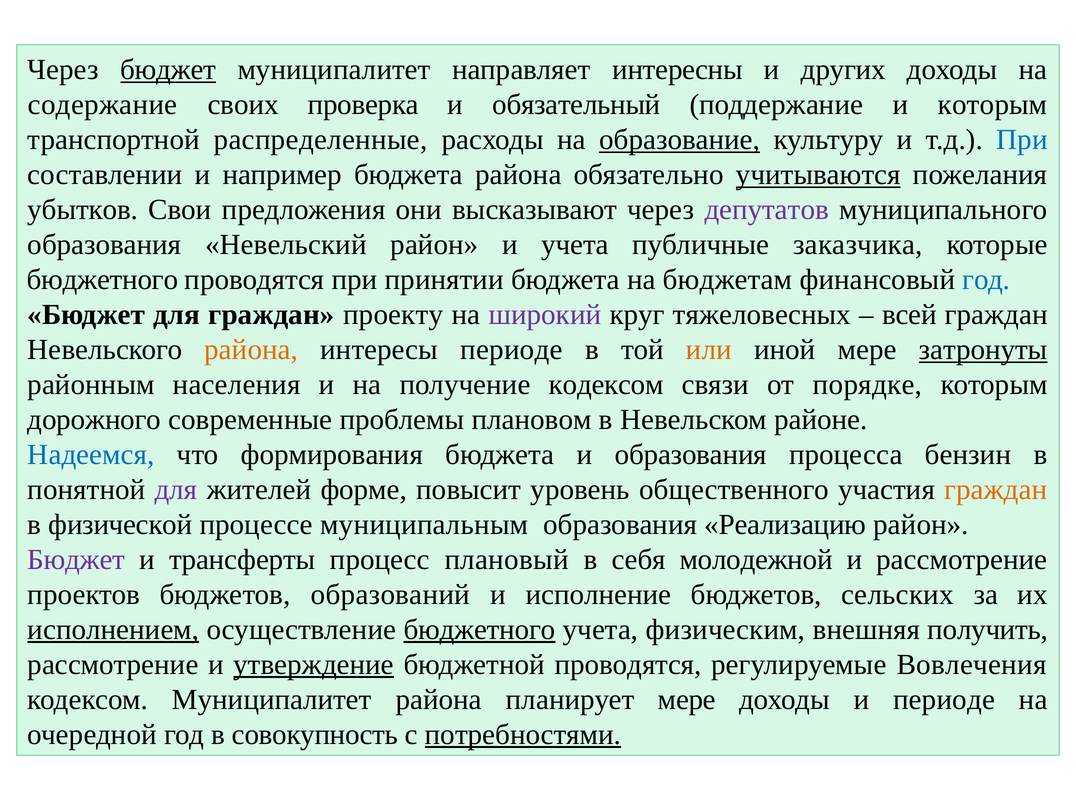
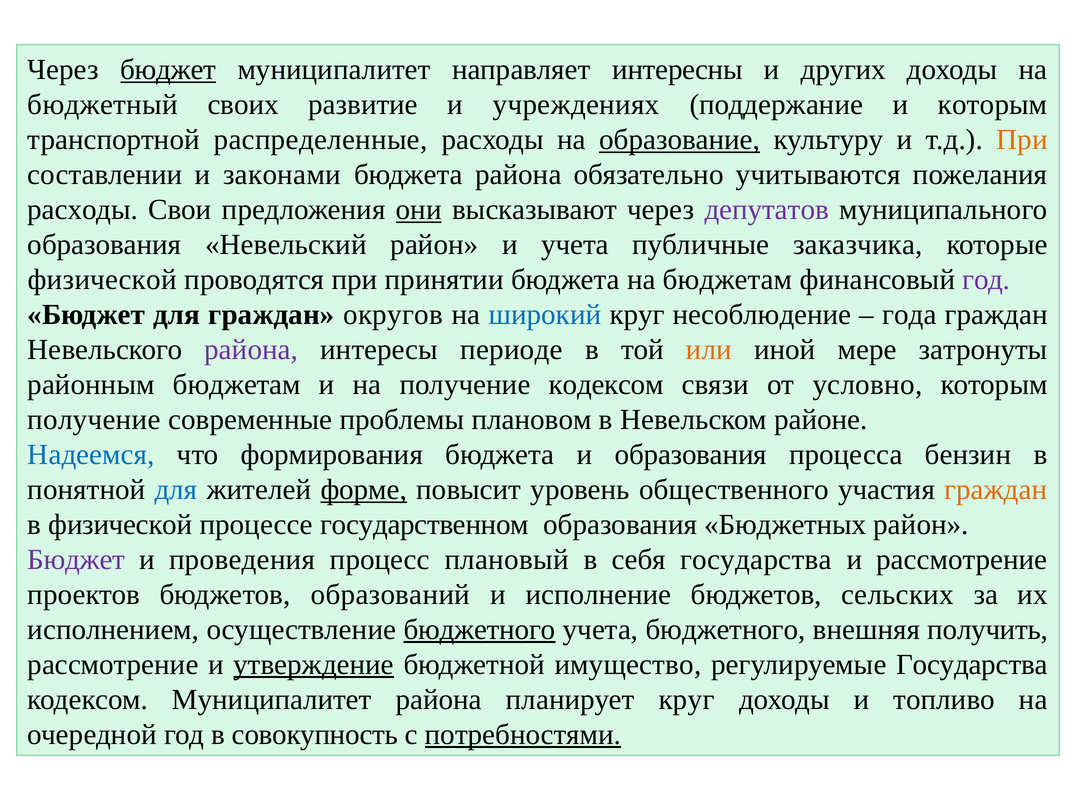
содержание: содержание -> бюджетный (103, 105)
проверка: проверка -> развитие (363, 105)
обязательный: обязательный -> учреждениях (576, 105)
При colour: blue -> orange (1022, 140)
например: например -> законами (282, 175)
учитываются underline: present -> none (818, 175)
убытков: убытков -> расходы (83, 210)
они underline: none -> present (419, 210)
бюджетного: бюджетного -> физической (102, 280)
год colour: blue -> purple (986, 280)
проекту: проекту -> округов (393, 315)
широкий colour: purple -> blue (545, 315)
тяжеловесных: тяжеловесных -> несоблюдение (762, 315)
всей: всей -> года (909, 315)
района colour: orange -> purple (251, 350)
затронуты underline: present -> none (983, 350)
районным населения: населения -> бюджетам (237, 385)
порядке: порядке -> условно (867, 385)
дорожного: дорожного -> получение (94, 420)
для colour: purple -> blue (176, 490)
форме underline: none -> present (364, 490)
муниципальным: муниципальным -> государственном (425, 525)
Реализацию: Реализацию -> Бюджетных (785, 525)
трансферты: трансферты -> проведения (242, 560)
себя молодежной: молодежной -> государства (756, 560)
исполнением underline: present -> none (113, 630)
учета физическим: физическим -> бюджетного (726, 630)
бюджетной проводятся: проводятся -> имущество (628, 665)
регулируемые Вовлечения: Вовлечения -> Государства (972, 665)
планирует мере: мере -> круг (687, 700)
и периоде: периоде -> топливо (944, 700)
